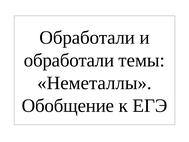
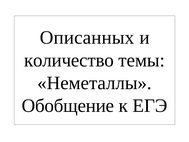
Обработали: Обработали -> Описанных (87, 37)
обработали: обработали -> количество (69, 60)
